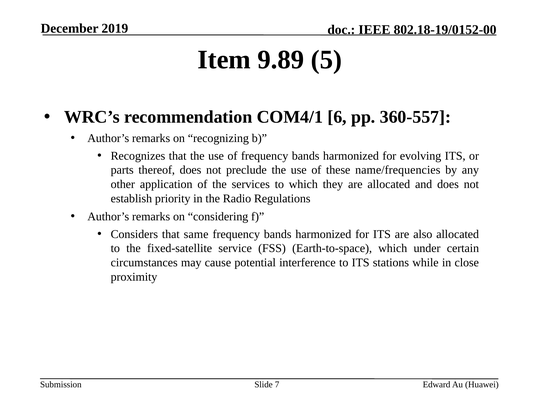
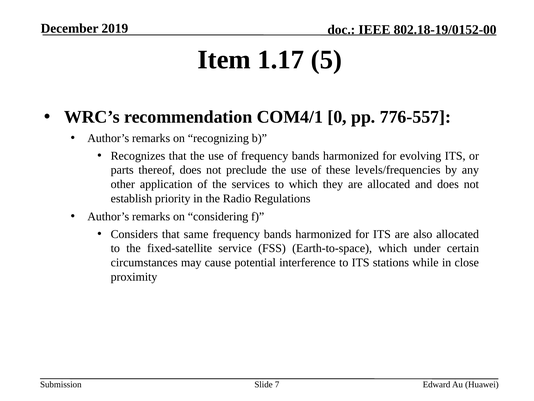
9.89: 9.89 -> 1.17 (281, 60)
6: 6 -> 0 (337, 117)
360-557: 360-557 -> 776-557 (415, 117)
name/frequencies: name/frequencies -> levels/frequencies (398, 170)
